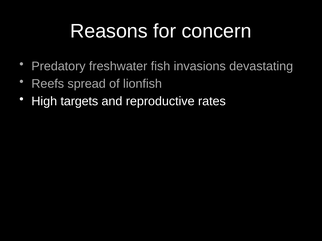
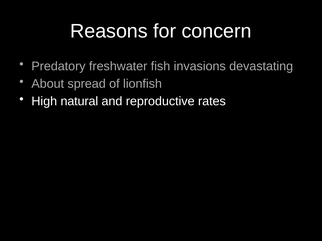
Reefs: Reefs -> About (48, 84)
High targets: targets -> natural (79, 101)
